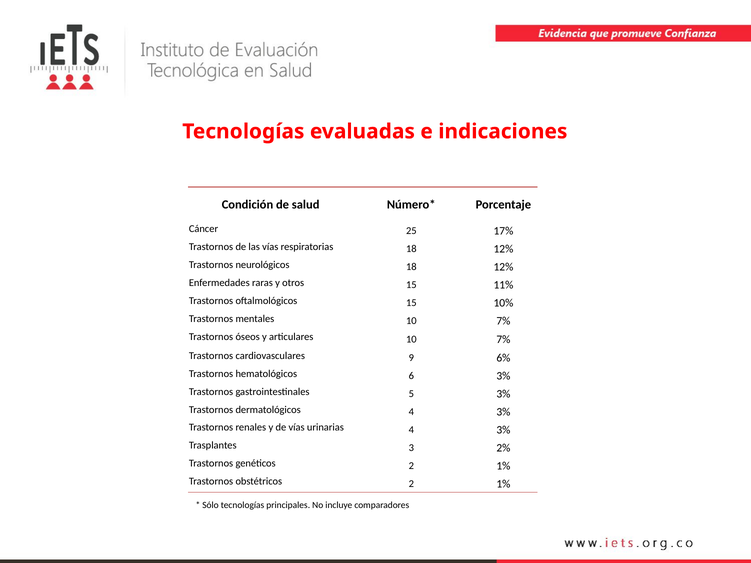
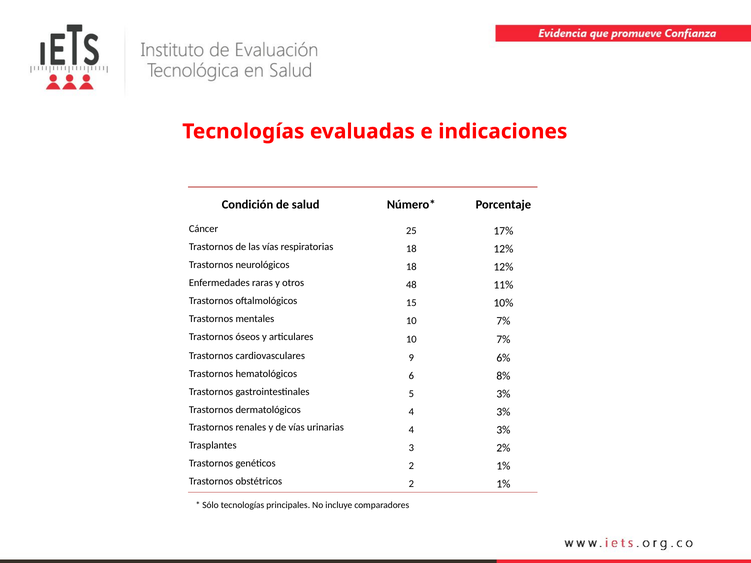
otros 15: 15 -> 48 (411, 285)
6 3%: 3% -> 8% (503, 376)
